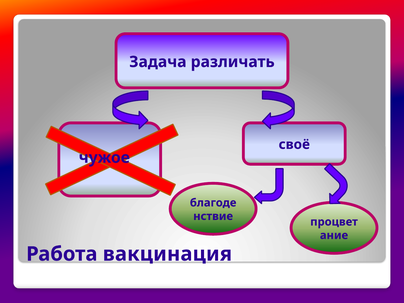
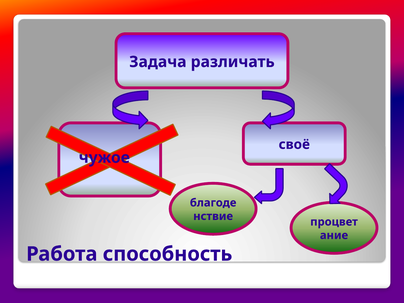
вакцинация: вакцинация -> способность (168, 254)
